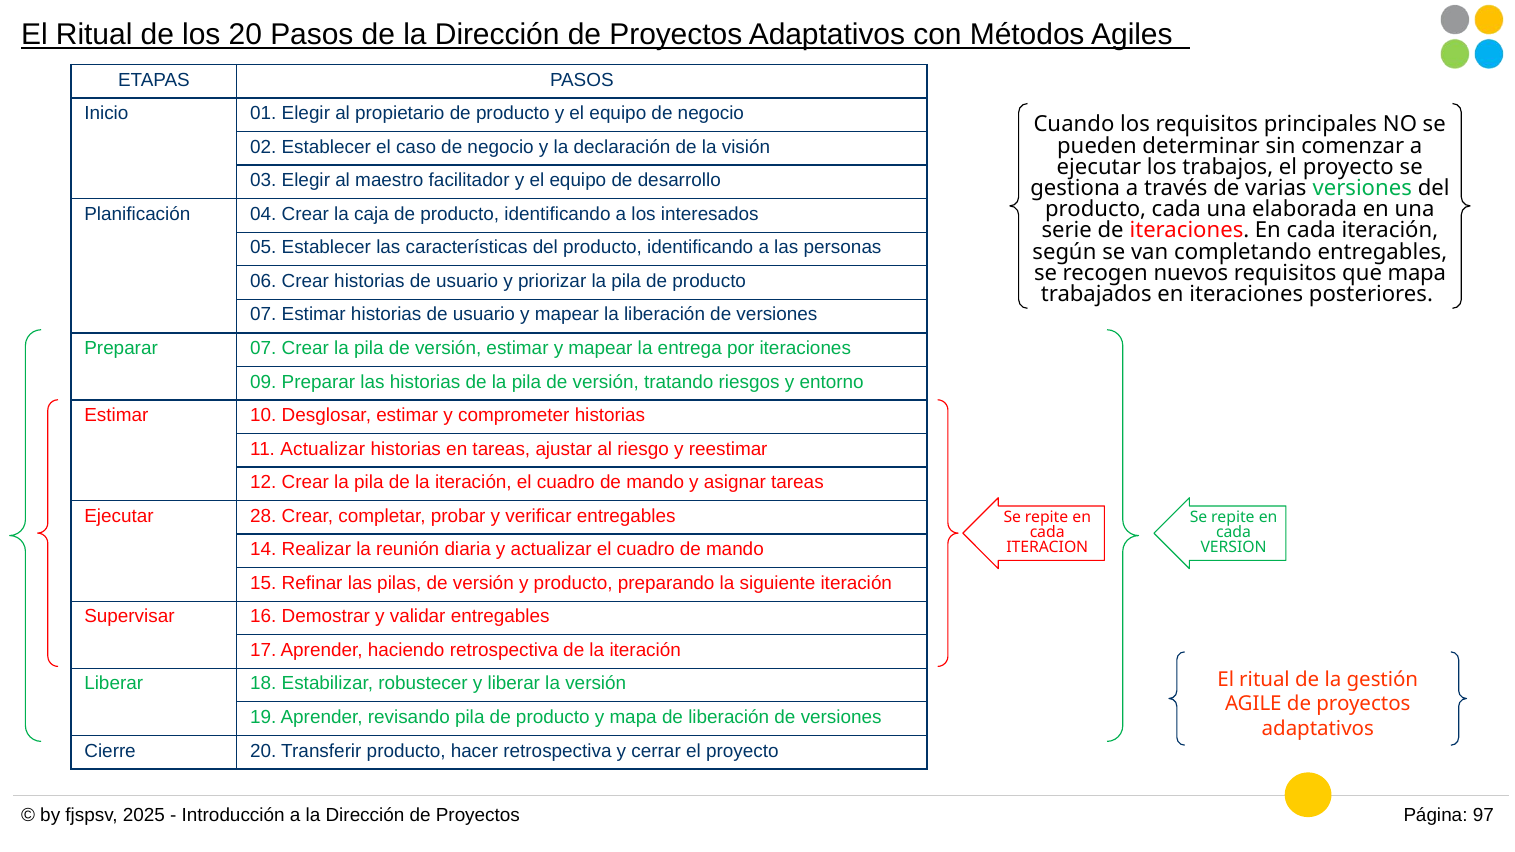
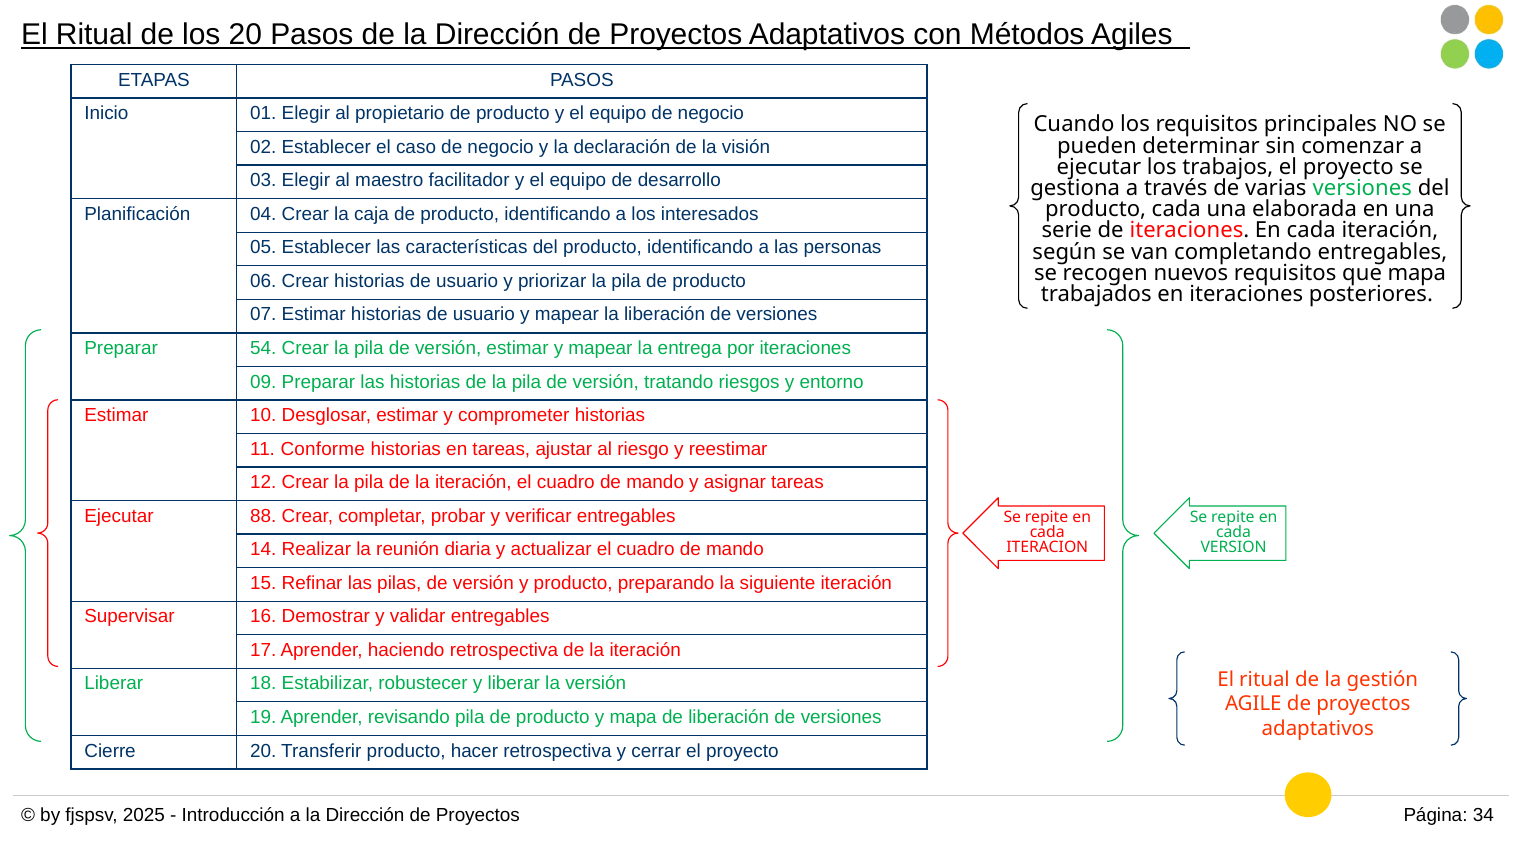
Preparar 07: 07 -> 54 (263, 348)
11 Actualizar: Actualizar -> Conforme (323, 449)
28: 28 -> 88 (263, 516)
97: 97 -> 34 (1483, 816)
